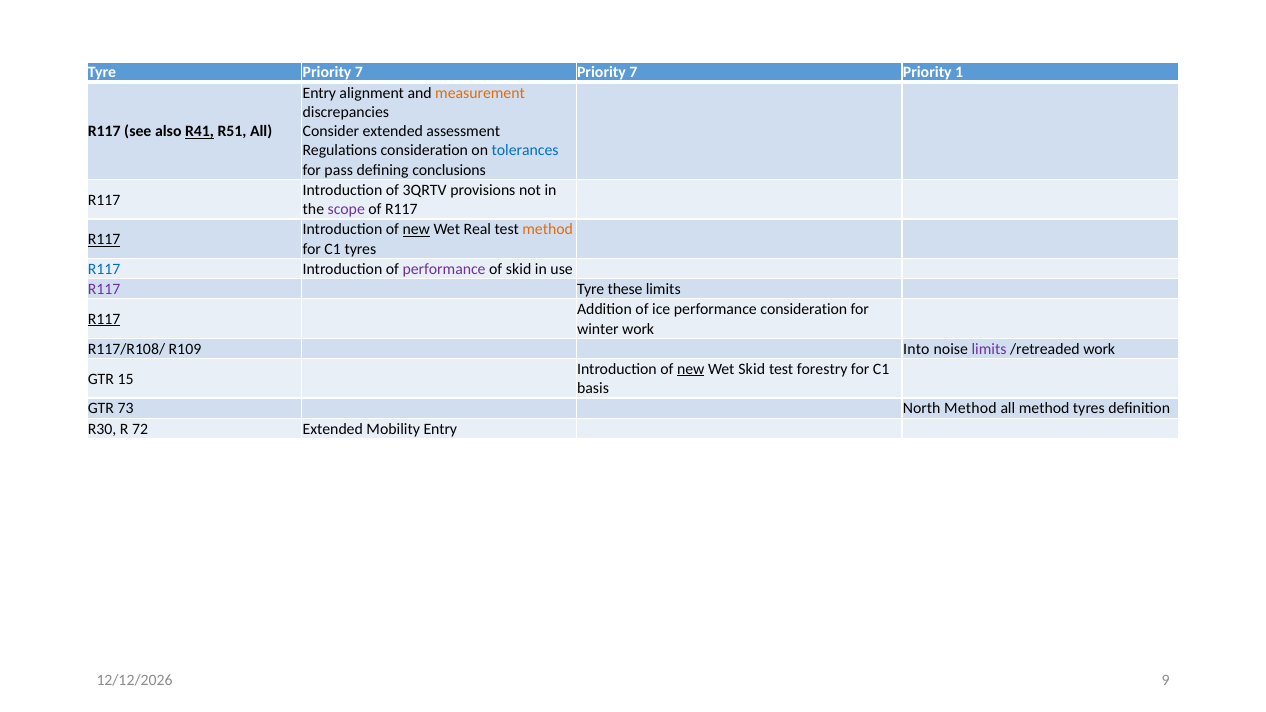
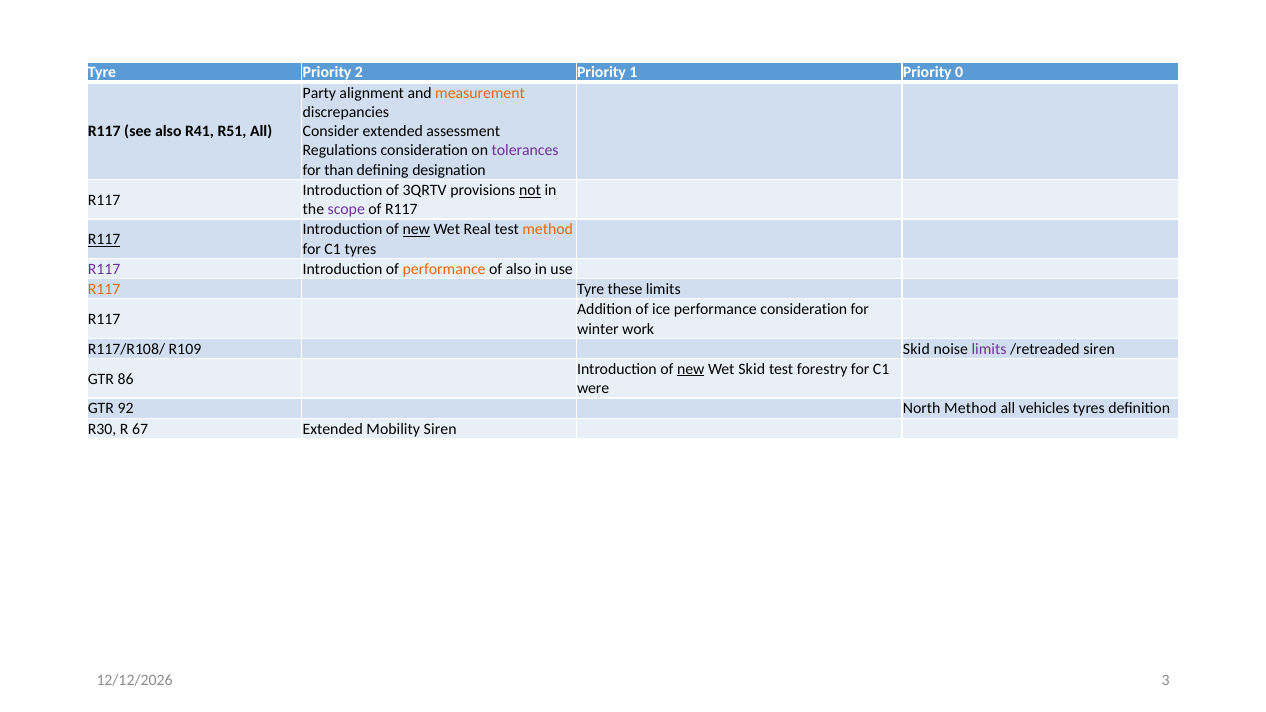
Tyre Priority 7: 7 -> 2 (359, 73)
7: 7 -> 1 (633, 73)
1: 1 -> 0 (959, 73)
Entry: Entry -> Party (319, 93)
R41 underline: present -> none (200, 131)
tolerances colour: blue -> purple (525, 151)
pass: pass -> than (339, 170)
conclusions: conclusions -> designation (449, 170)
not underline: none -> present (530, 190)
R117 colour: blue -> purple (104, 269)
performance colour: purple -> orange (444, 269)
of skid: skid -> also (519, 269)
R117 colour: purple -> orange (104, 289)
R117 underline: present -> none (104, 319)
R109 Into: Into -> Skid (916, 349)
/retreaded work: work -> siren (1099, 349)
15: 15 -> 86 (126, 379)
basis: basis -> were (593, 389)
73: 73 -> 92 (126, 409)
all method: method -> vehicles (1044, 409)
72: 72 -> 67 (140, 429)
Mobility Entry: Entry -> Siren (440, 429)
9: 9 -> 3 (1166, 680)
